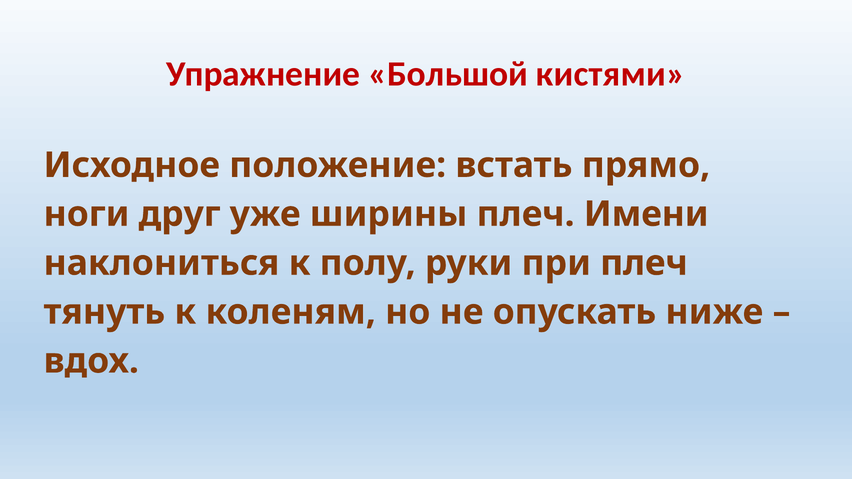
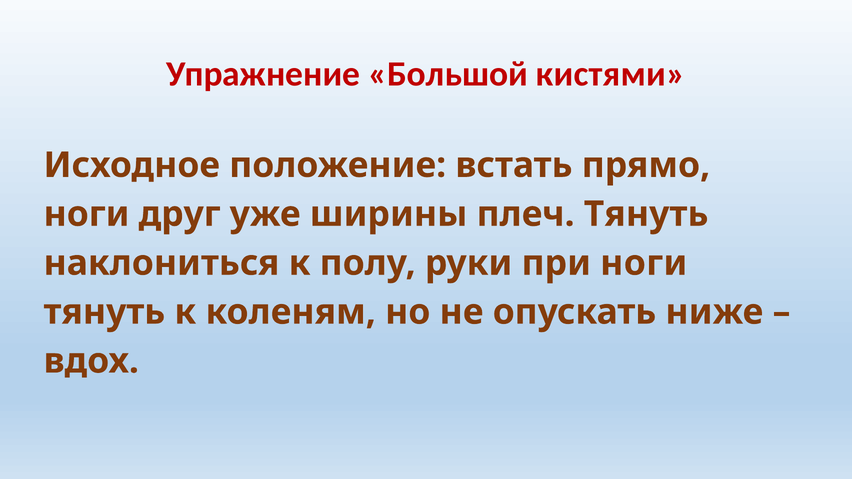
плеч Имени: Имени -> Тянуть (646, 214)
при плеч: плеч -> ноги (644, 263)
